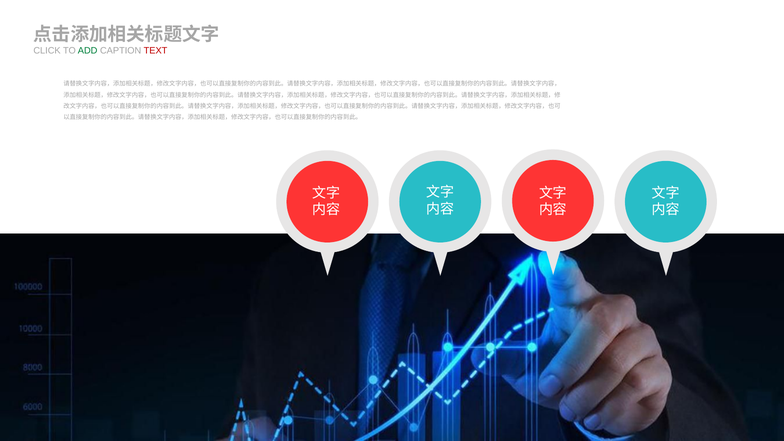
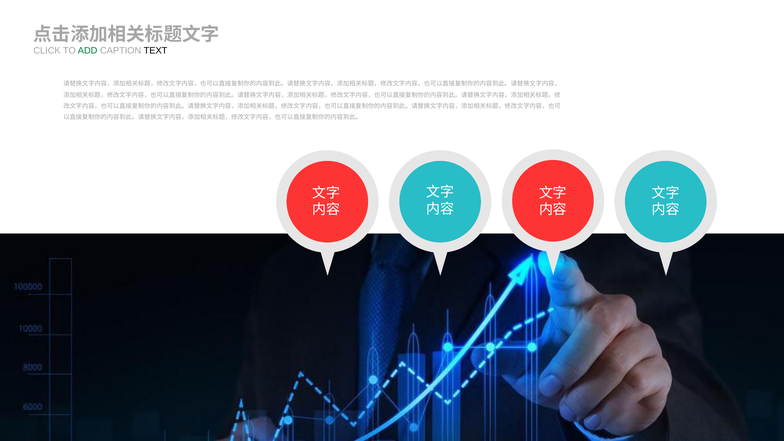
TEXT colour: red -> black (156, 51)
